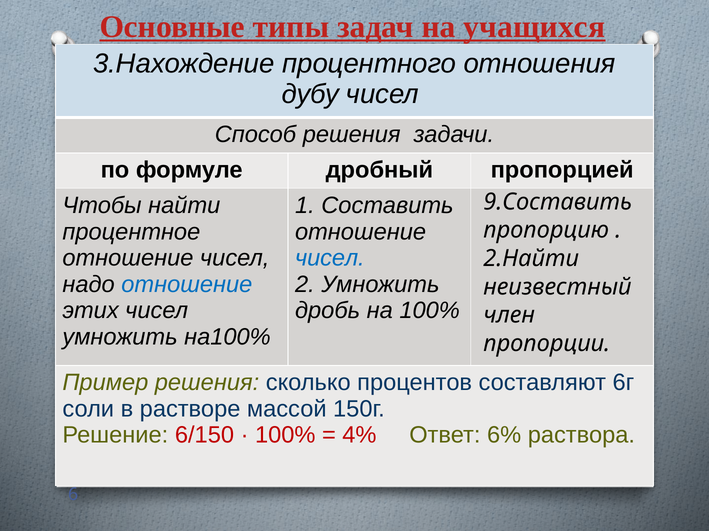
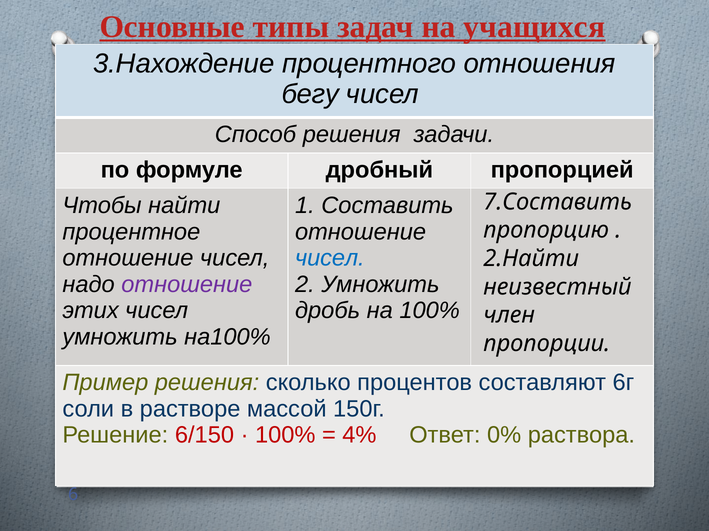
дубу: дубу -> бегу (310, 94)
9.Составить: 9.Составить -> 7.Составить (558, 202)
отношение colour: blue -> purple (187, 285)
6%: 6% -> 0% (504, 436)
